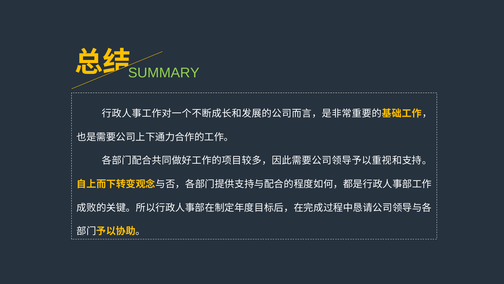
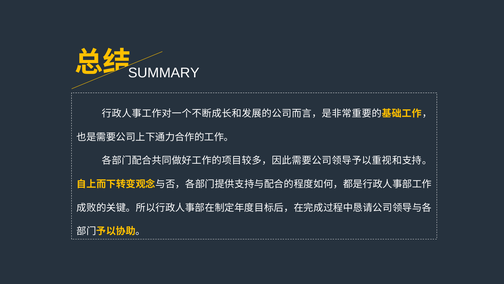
SUMMARY colour: light green -> white (164, 73)
